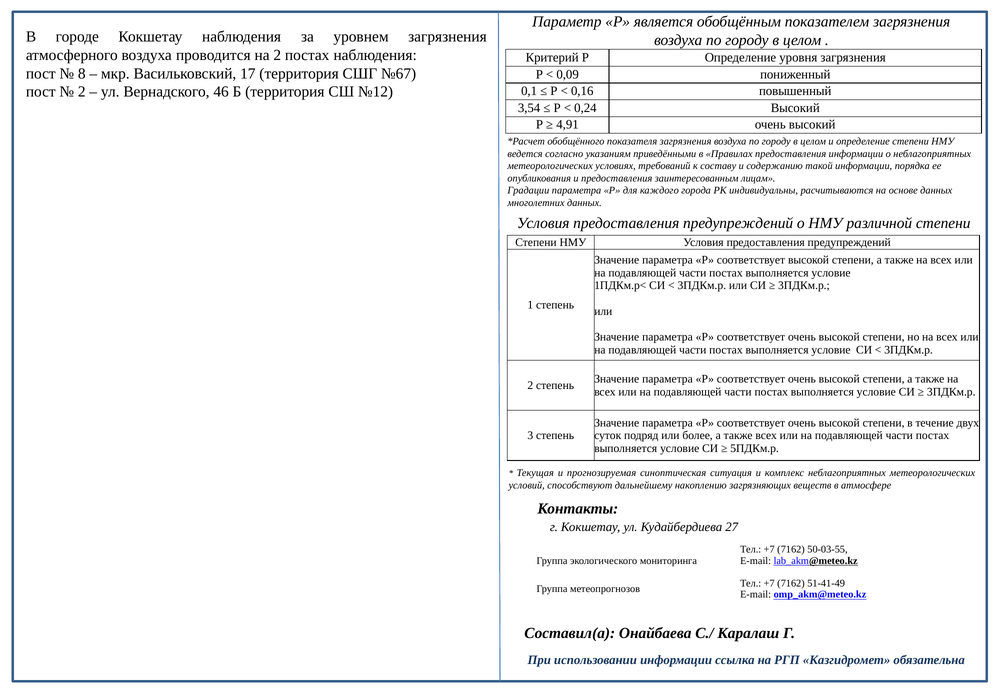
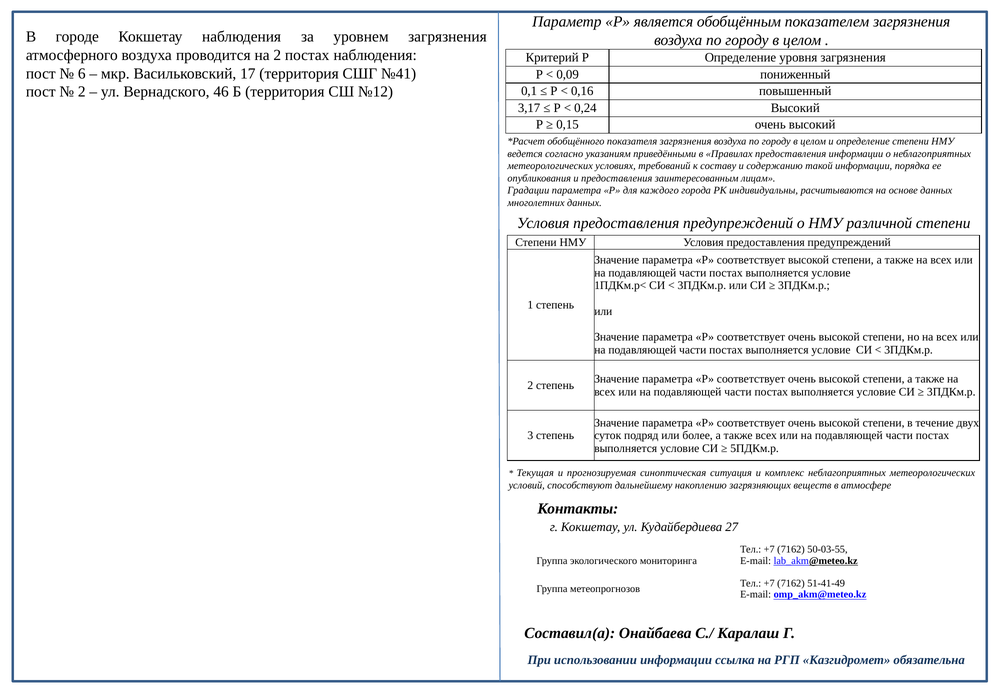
8: 8 -> 6 (82, 73)
№67: №67 -> №41 (399, 73)
3,54: 3,54 -> 3,17 (529, 108)
4,91: 4,91 -> 0,15 (568, 125)
